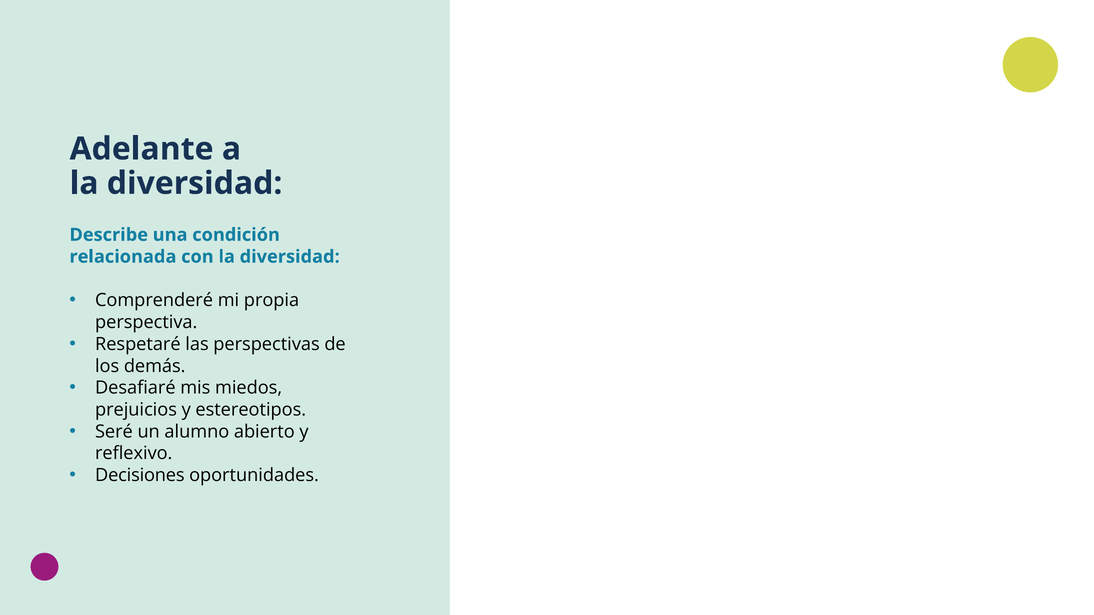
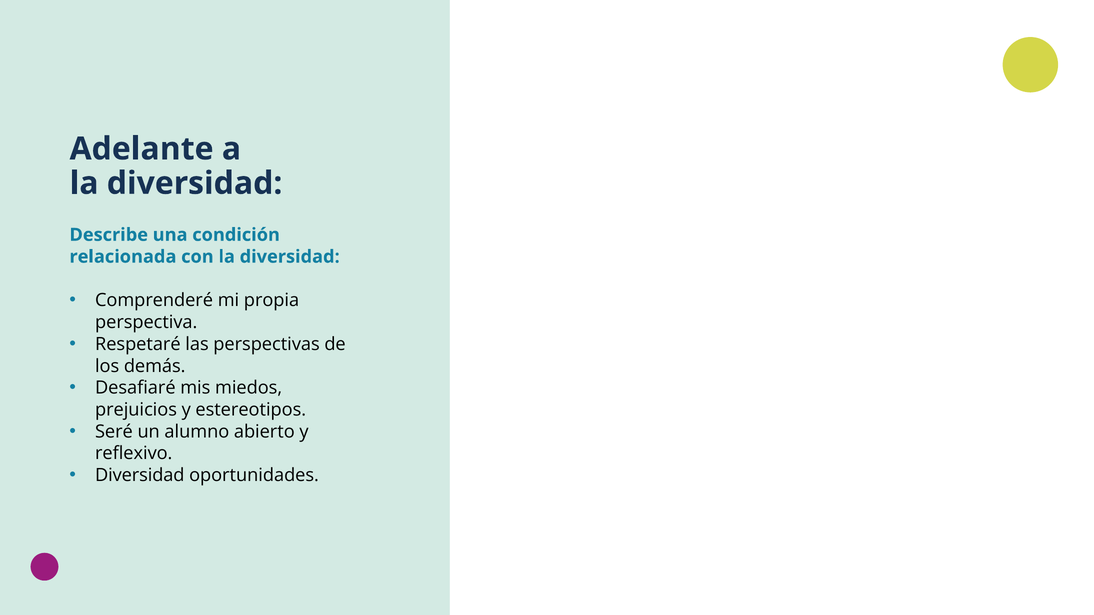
Decisiones: Decisiones -> Diversidad (140, 476)
